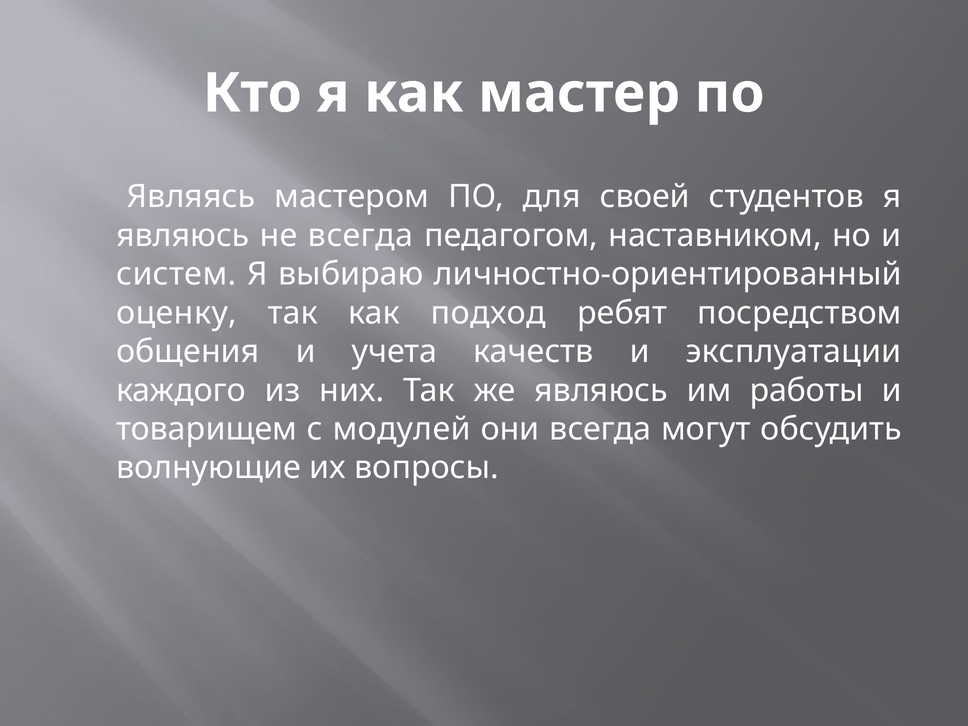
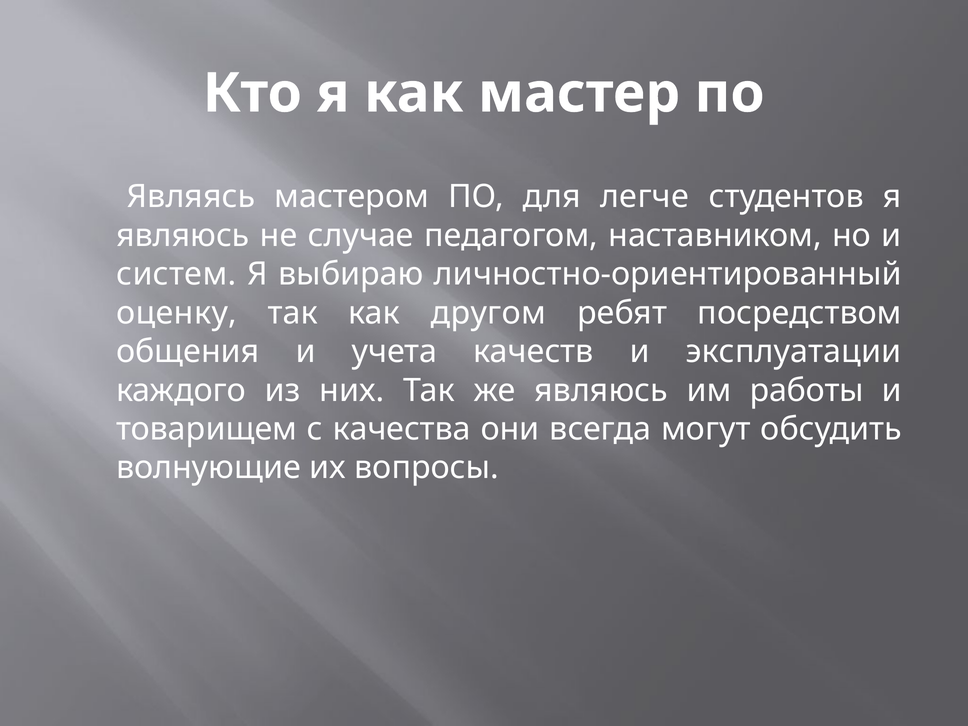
своей: своей -> легче (645, 197)
не всегда: всегда -> случае (361, 236)
подход: подход -> другом (488, 313)
модулей: модулей -> качества (402, 429)
